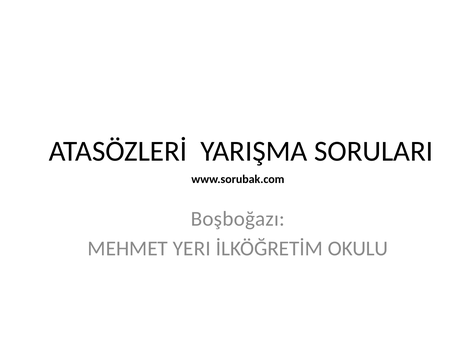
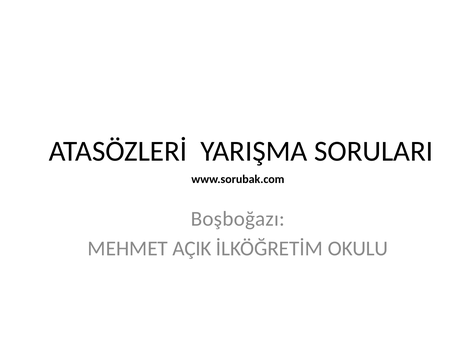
YERI: YERI -> AÇIK (192, 248)
